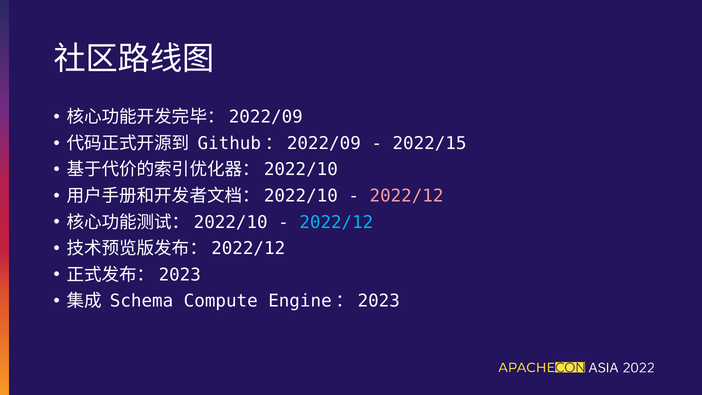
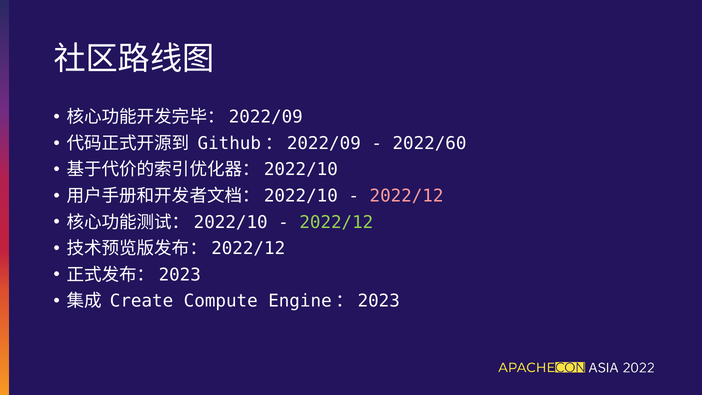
2022/15: 2022/15 -> 2022/60 (430, 143)
2022/12 colour: light blue -> light green (336, 222)
Schema: Schema -> Create (142, 301)
